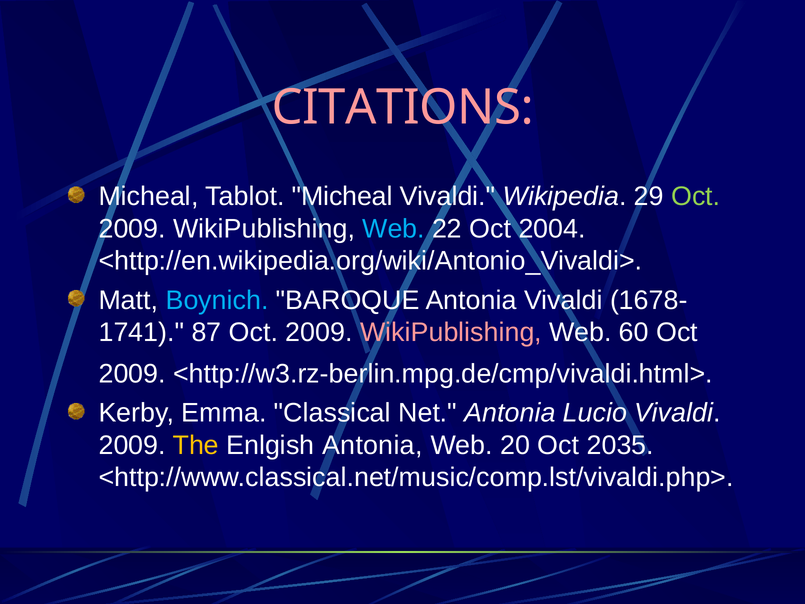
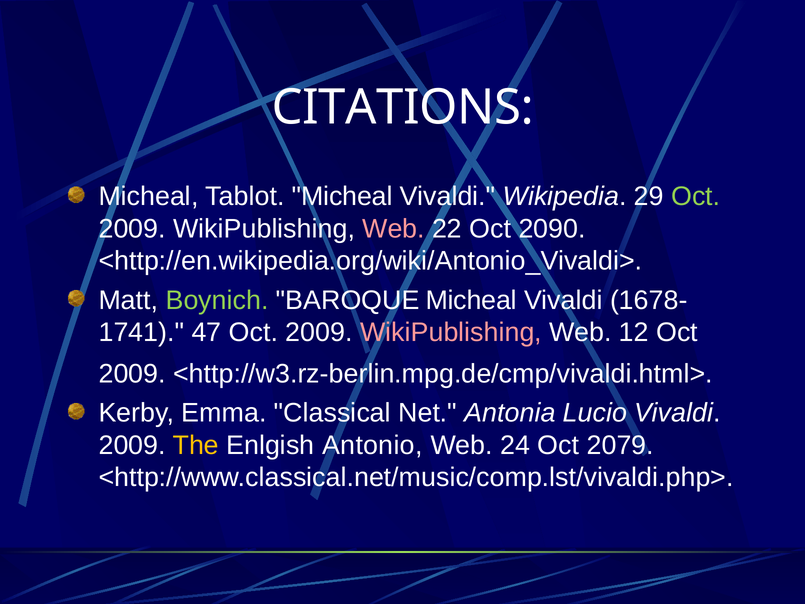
CITATIONS colour: pink -> white (403, 107)
Web colour: light blue -> pink (394, 229)
2004: 2004 -> 2090 (552, 229)
Boynich colour: light blue -> light green (217, 300)
BAROQUE Antonia: Antonia -> Micheal (471, 300)
87: 87 -> 47 (206, 332)
60: 60 -> 12 (634, 332)
Enlgish Antonia: Antonia -> Antonio (372, 445)
20: 20 -> 24 (515, 445)
2035: 2035 -> 2079 (620, 445)
